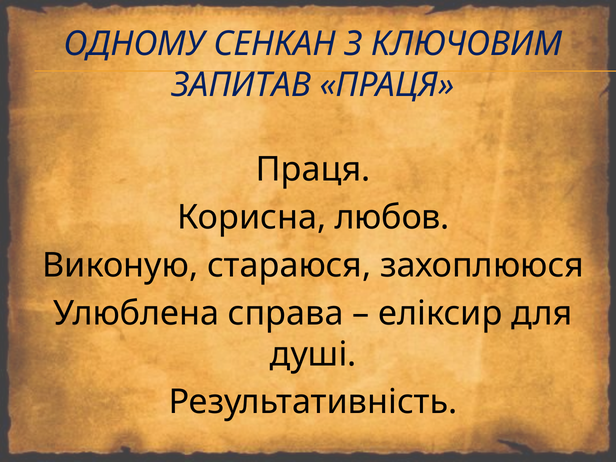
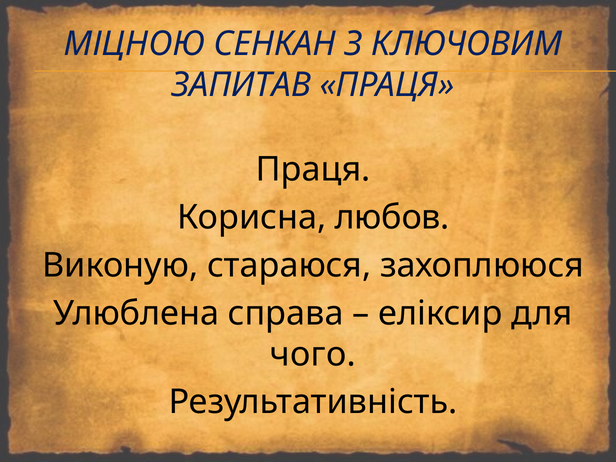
ОДНОМУ: ОДНОМУ -> МІЦНОЮ (134, 44)
душi: душi -> чого (313, 354)
